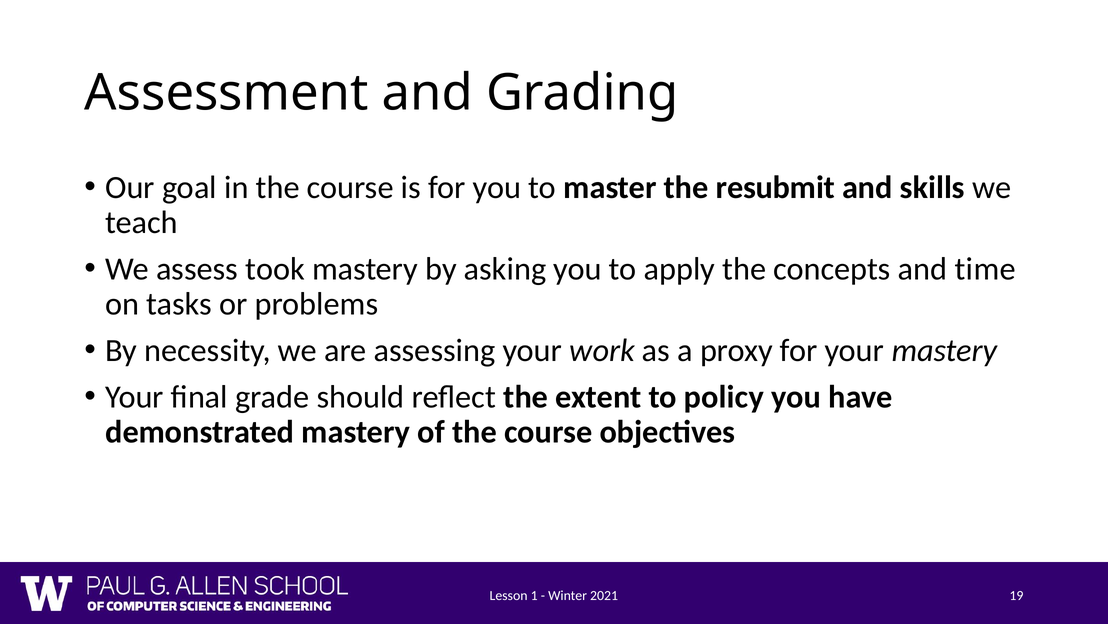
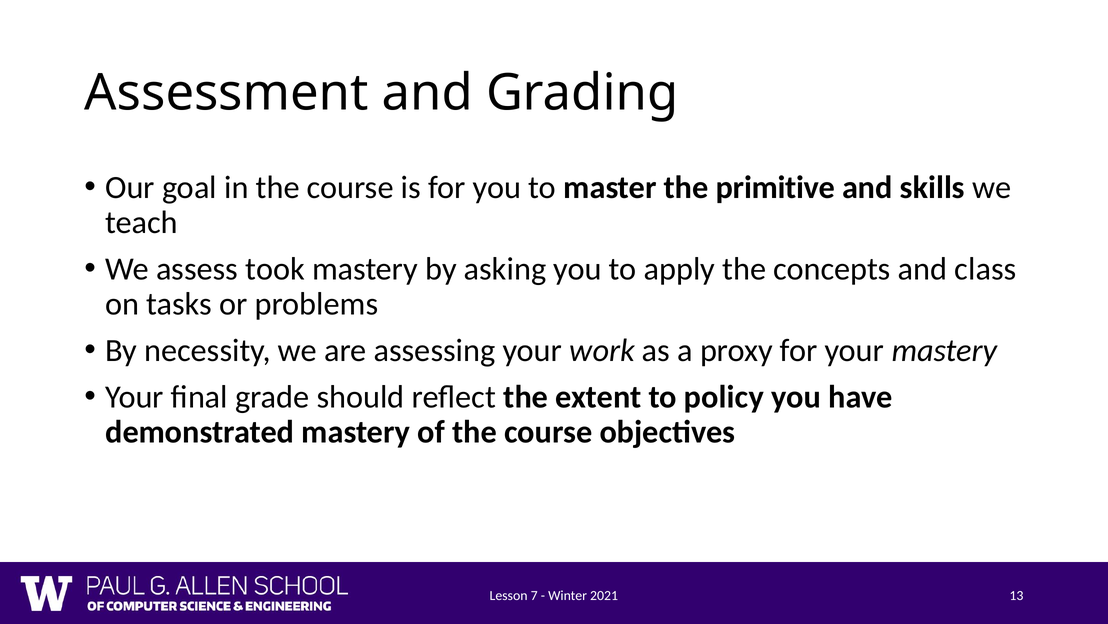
resubmit: resubmit -> primitive (775, 187)
time: time -> class (985, 269)
1: 1 -> 7 (534, 595)
19: 19 -> 13 (1016, 595)
